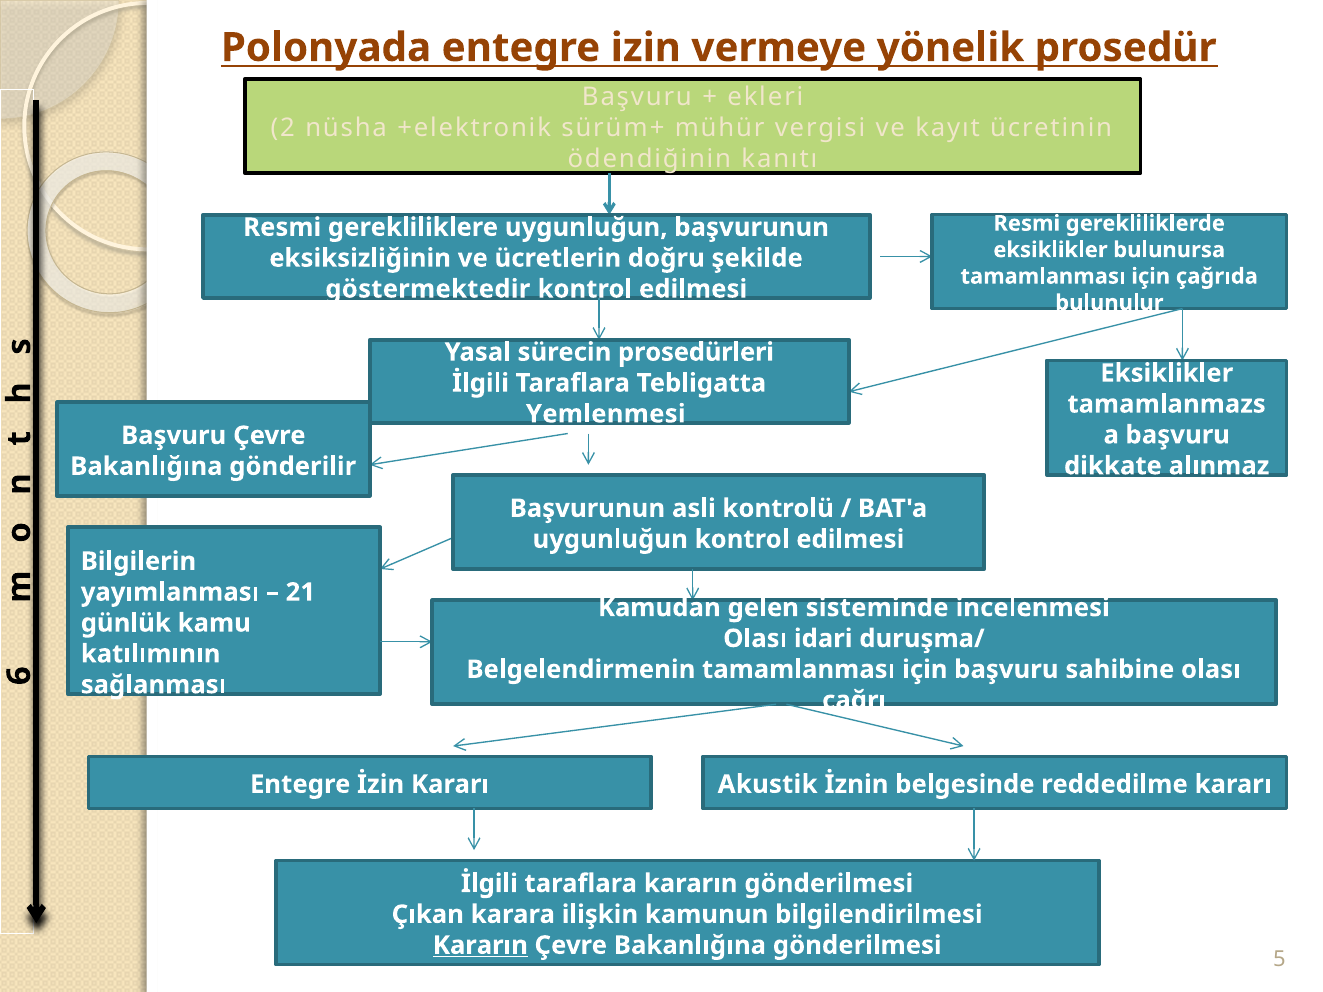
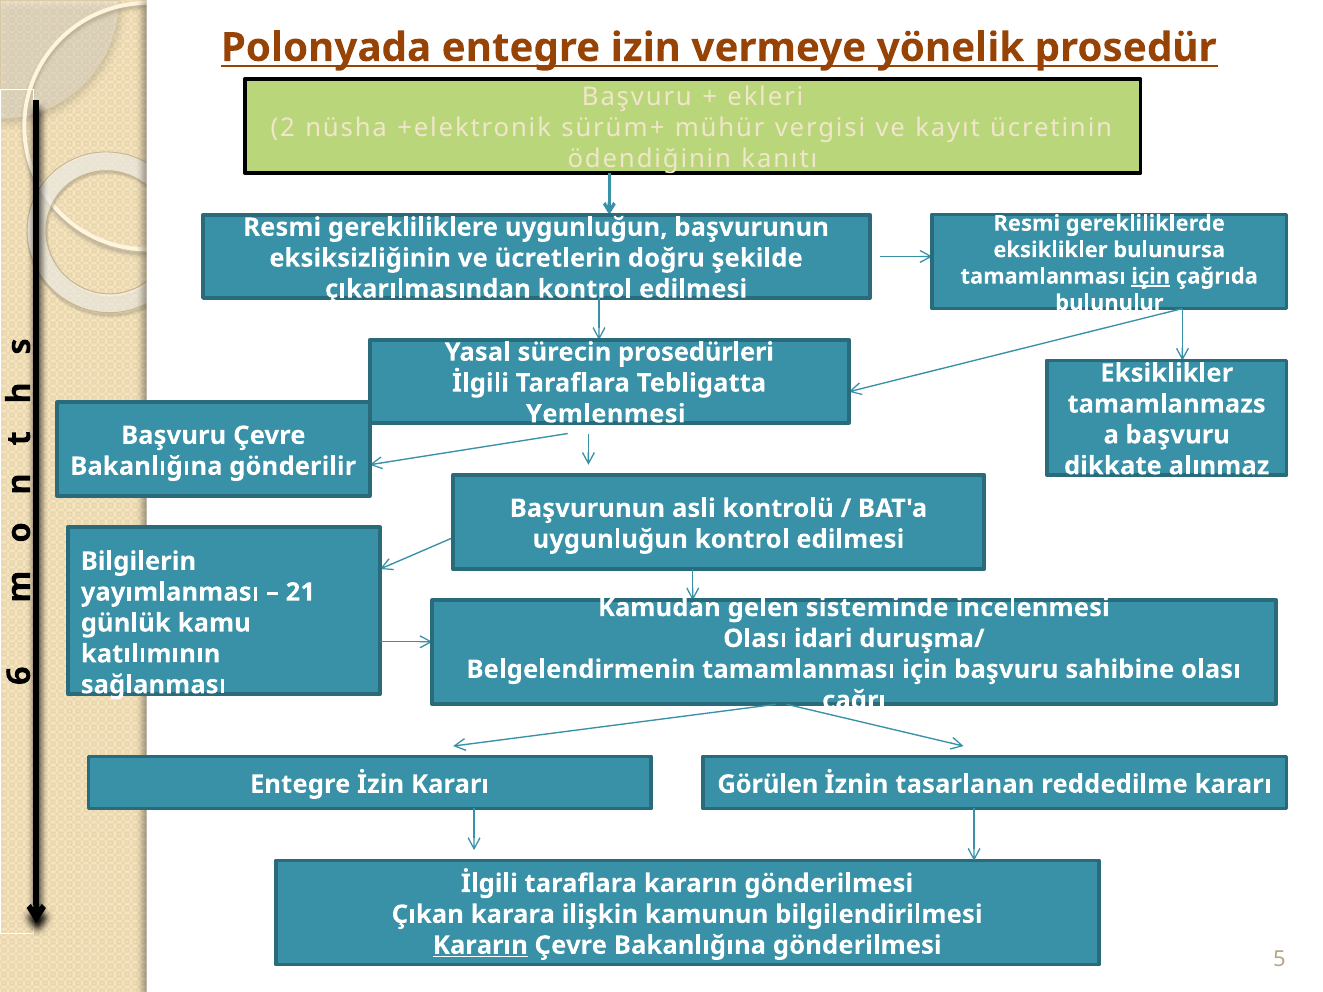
için underline: none -> present (1151, 276)
göstermektedir: göstermektedir -> çıkarılmasından (428, 289)
Akustik: Akustik -> Görülen (768, 784)
belgesinde: belgesinde -> tasarlanan (965, 784)
